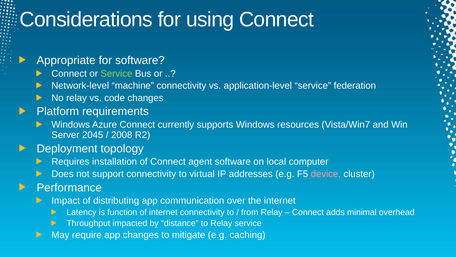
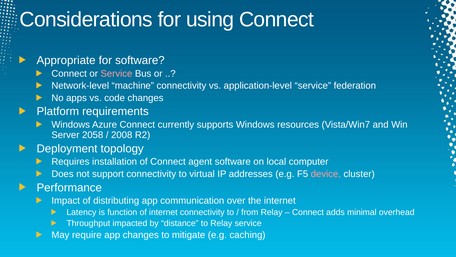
Service colour: light green -> pink (116, 73)
No relay: relay -> apps (77, 98)
2045: 2045 -> 2058 (93, 135)
